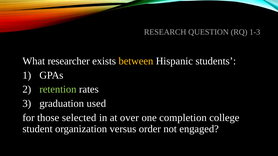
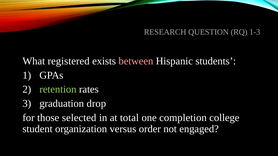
researcher: researcher -> registered (69, 61)
between colour: yellow -> pink (136, 61)
used: used -> drop (96, 104)
over: over -> total (129, 118)
